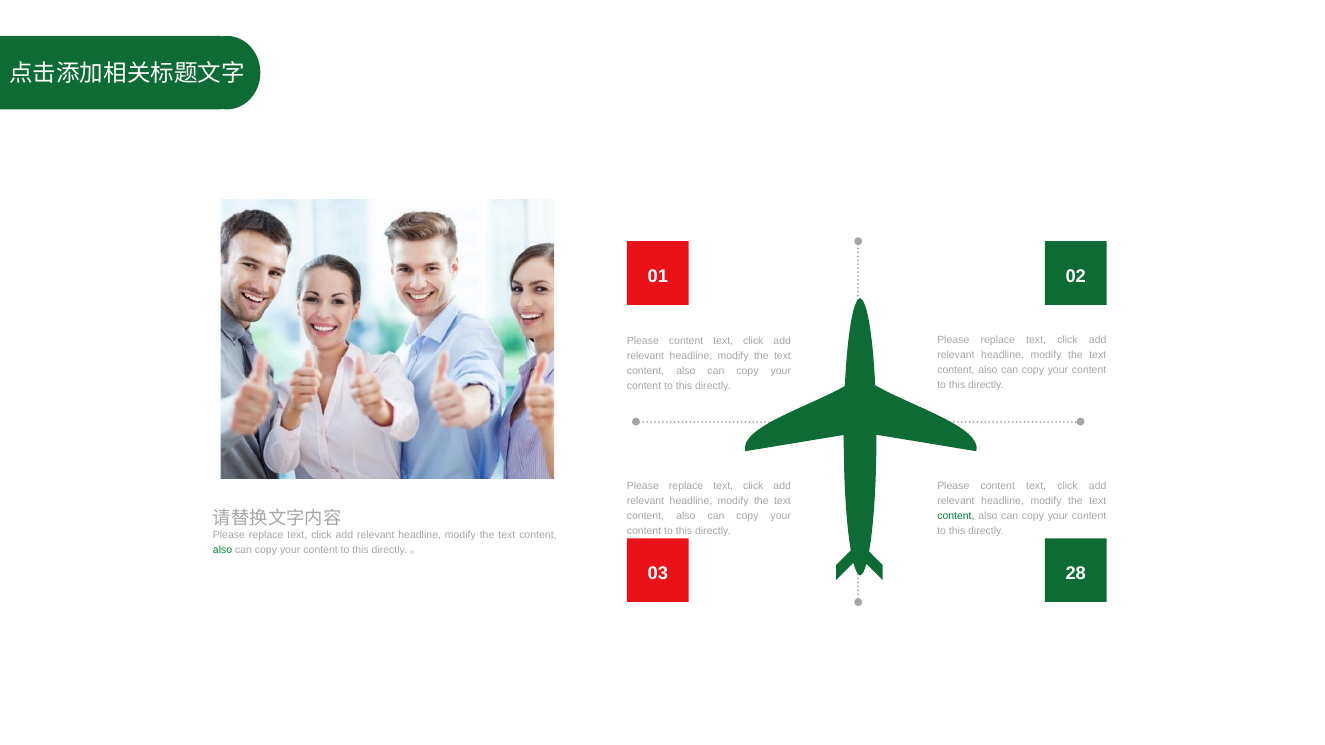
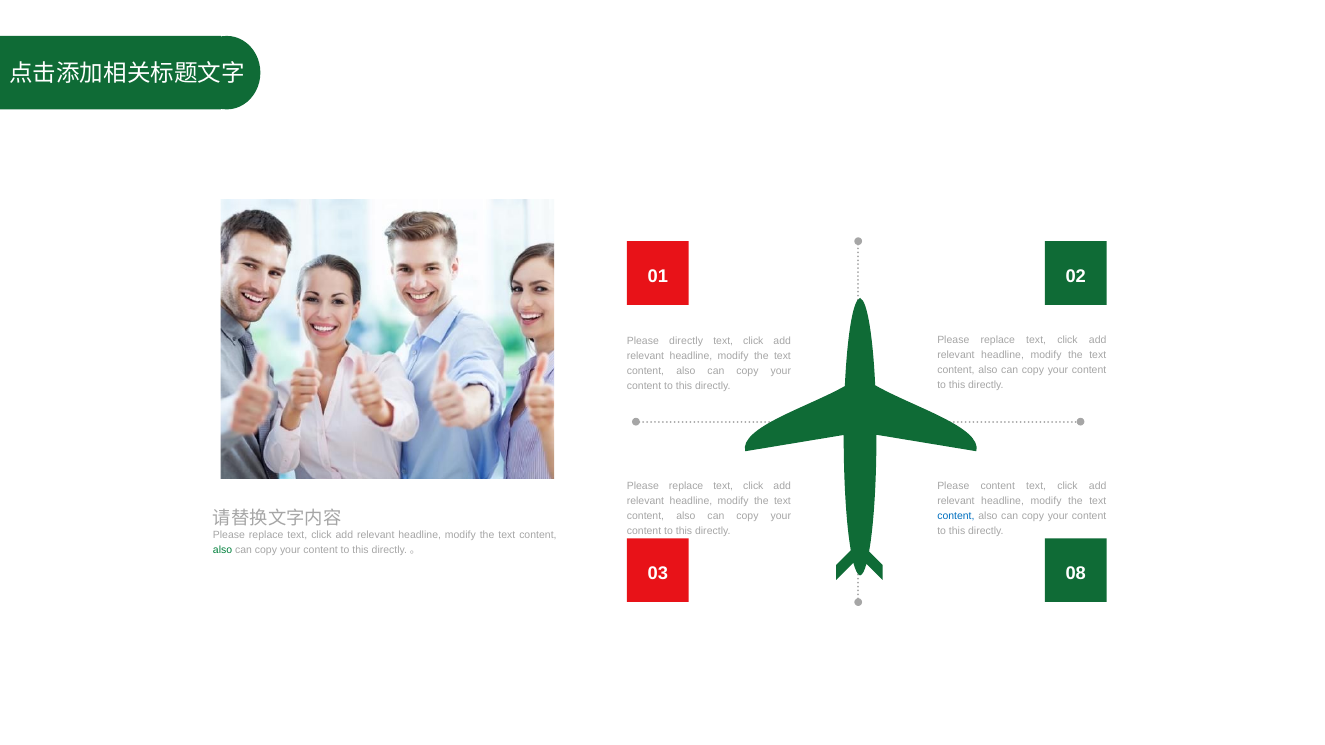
content: content -> directly (686, 341)
content colour: green -> blue (956, 516)
28: 28 -> 08 (1076, 574)
